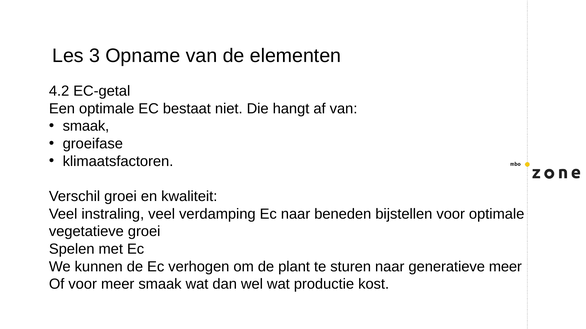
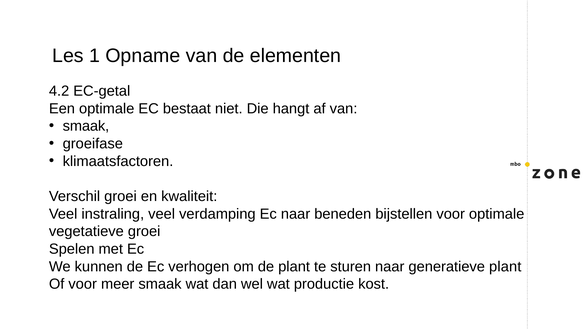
3: 3 -> 1 (95, 56)
generatieve meer: meer -> plant (505, 267)
